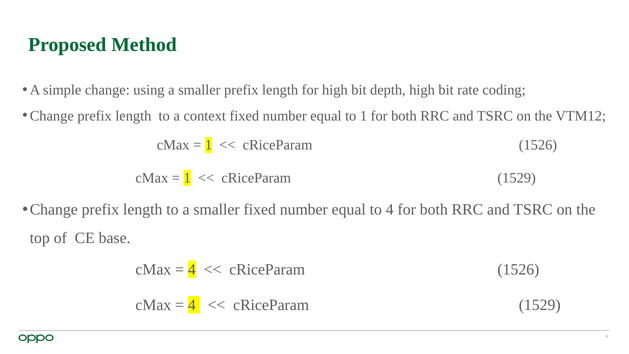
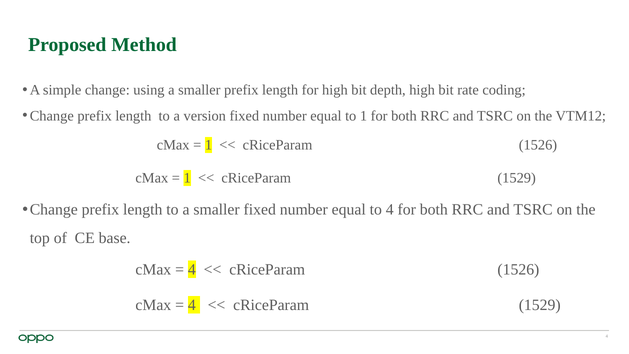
context: context -> version (205, 116)
